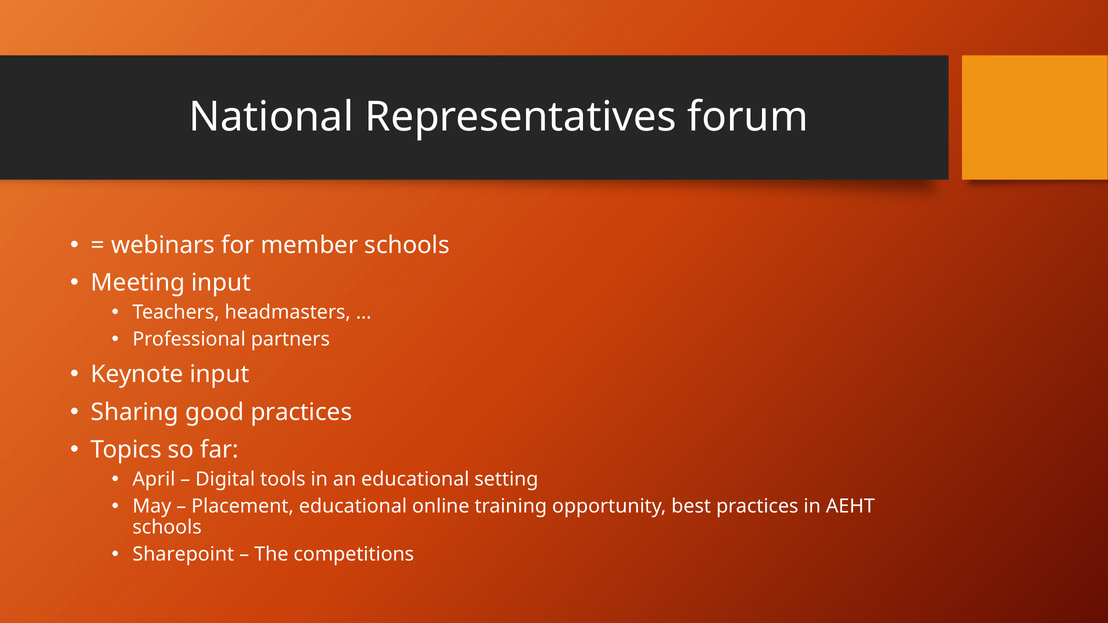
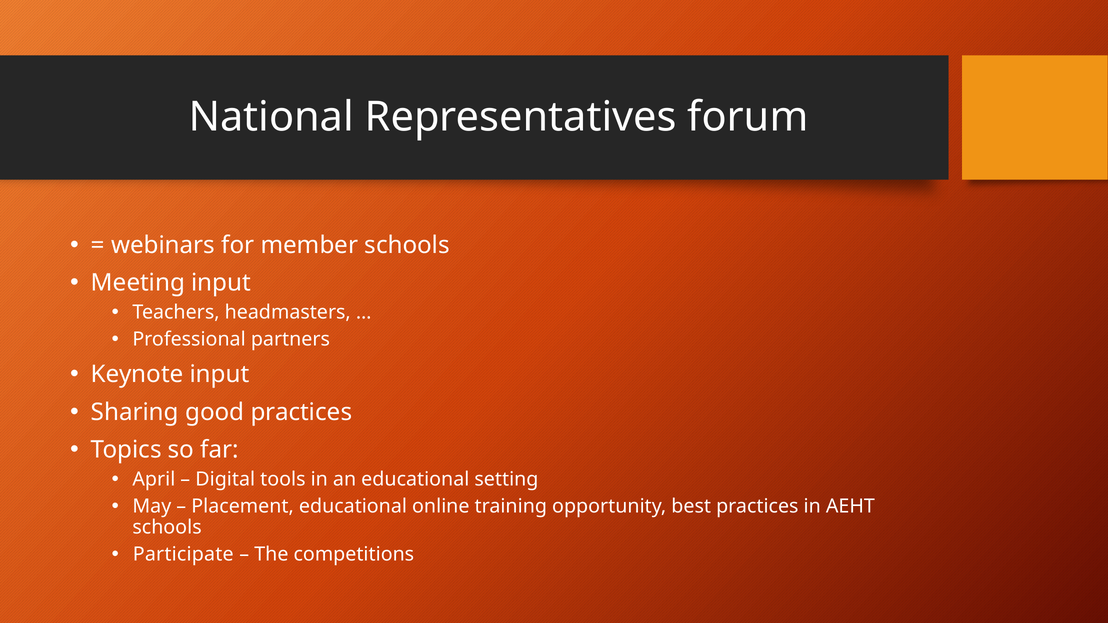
Sharepoint: Sharepoint -> Participate (183, 555)
